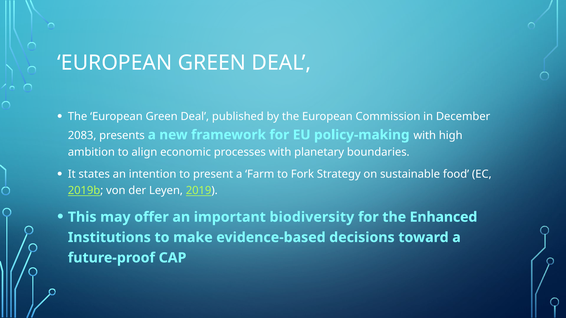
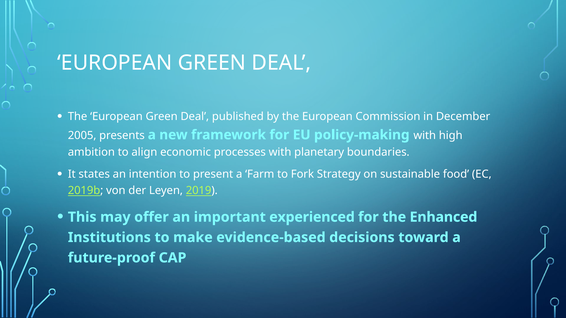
2083: 2083 -> 2005 (82, 136)
biodiversity: biodiversity -> experienced (312, 217)
